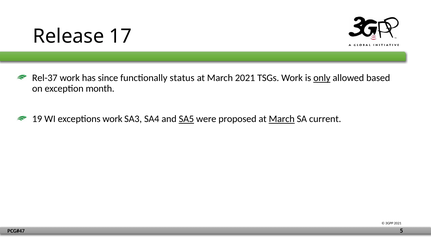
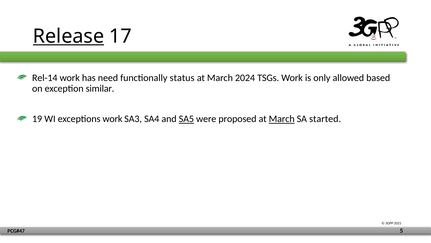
Release underline: none -> present (69, 36)
Rel-37: Rel-37 -> Rel-14 (45, 78)
since: since -> need (108, 78)
March 2021: 2021 -> 2024 (245, 78)
only underline: present -> none (322, 78)
month: month -> similar (100, 88)
current: current -> started (325, 119)
